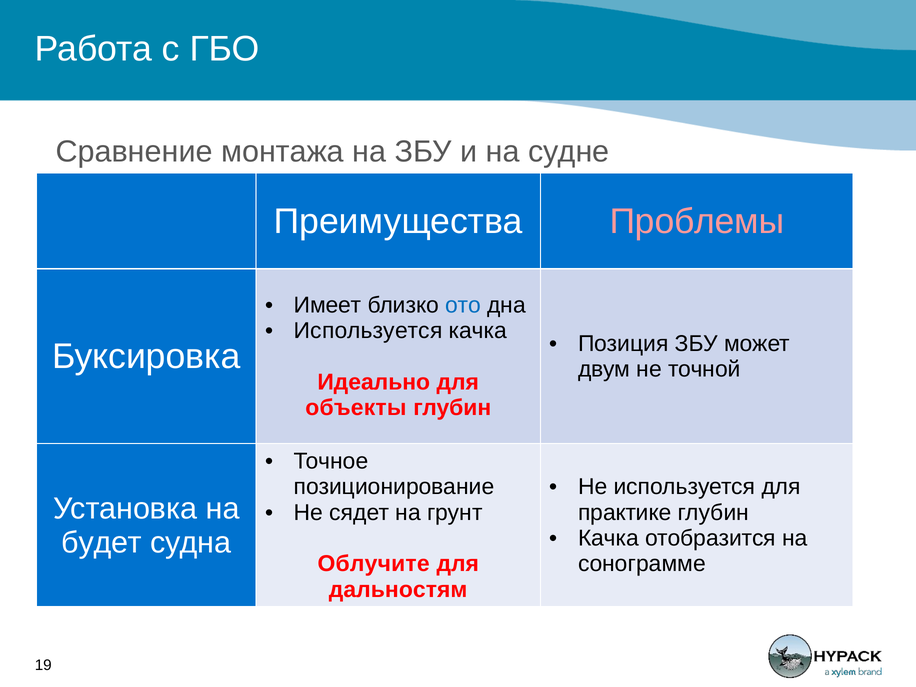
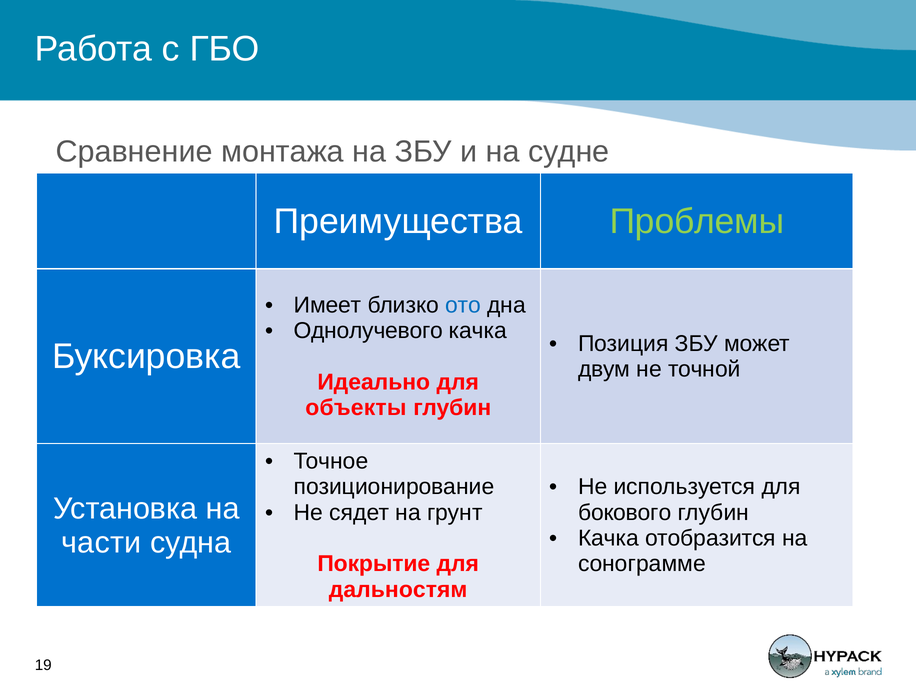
Проблемы colour: pink -> light green (697, 221)
Используется: Используется -> Однолучевого (368, 331)
практике: практике -> бокового (625, 513)
будет: будет -> части (101, 543)
Облучите: Облучите -> Покрытие (374, 564)
